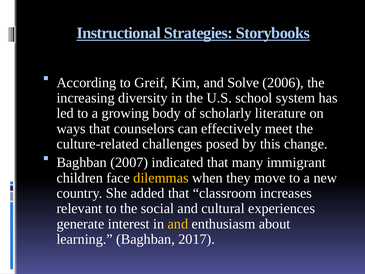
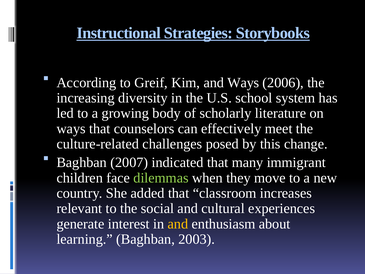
and Solve: Solve -> Ways (243, 82)
dilemmas colour: yellow -> light green (161, 178)
2017: 2017 -> 2003 (197, 239)
